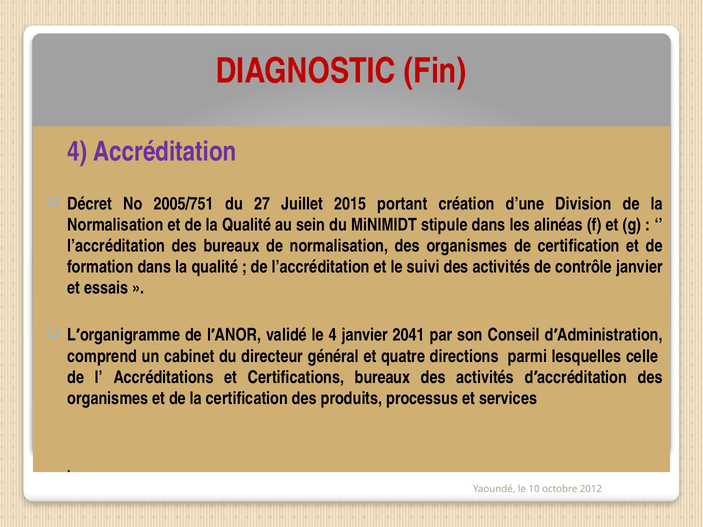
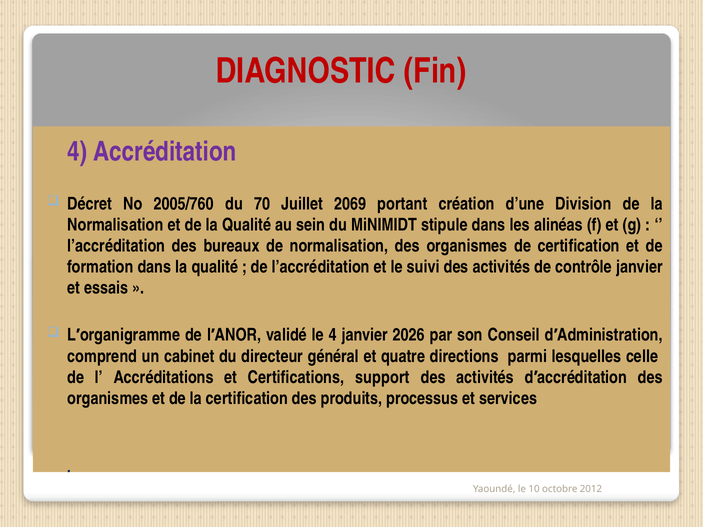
2005/751: 2005/751 -> 2005/760 (184, 204)
27: 27 -> 70 (262, 204)
2015: 2015 -> 2069 (350, 204)
2041: 2041 -> 2026 (409, 335)
Certifications bureaux: bureaux -> support (382, 378)
